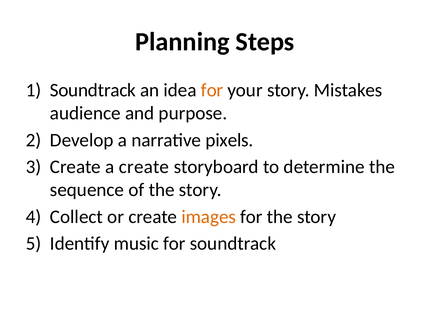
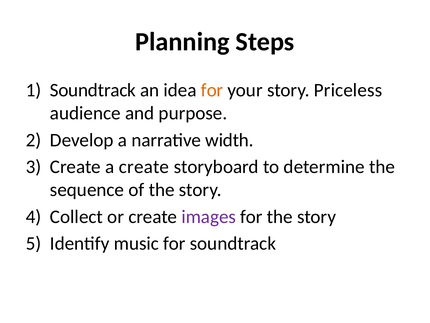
Mistakes: Mistakes -> Priceless (348, 90)
pixels: pixels -> width (229, 140)
images colour: orange -> purple (209, 216)
